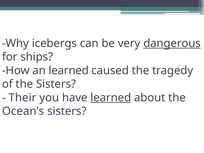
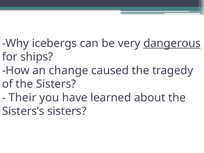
an learned: learned -> change (69, 70)
learned underline: present -> none (111, 98)
Ocean’s: Ocean’s -> Sisters’s (23, 111)
